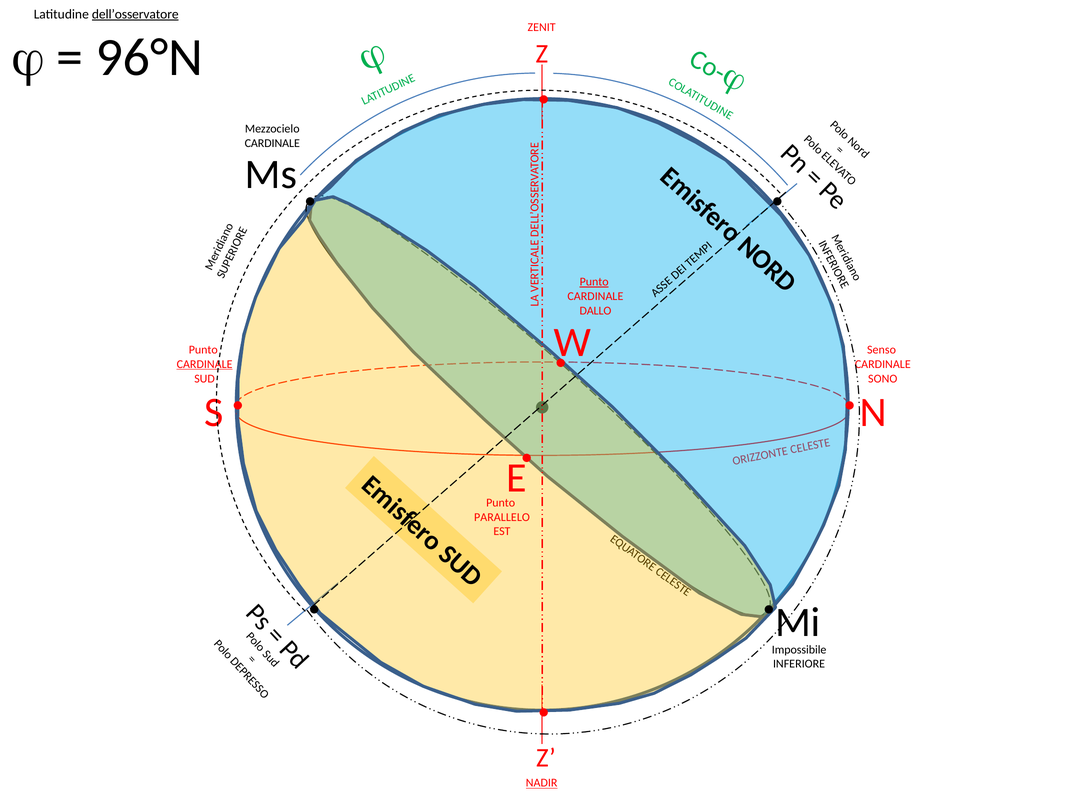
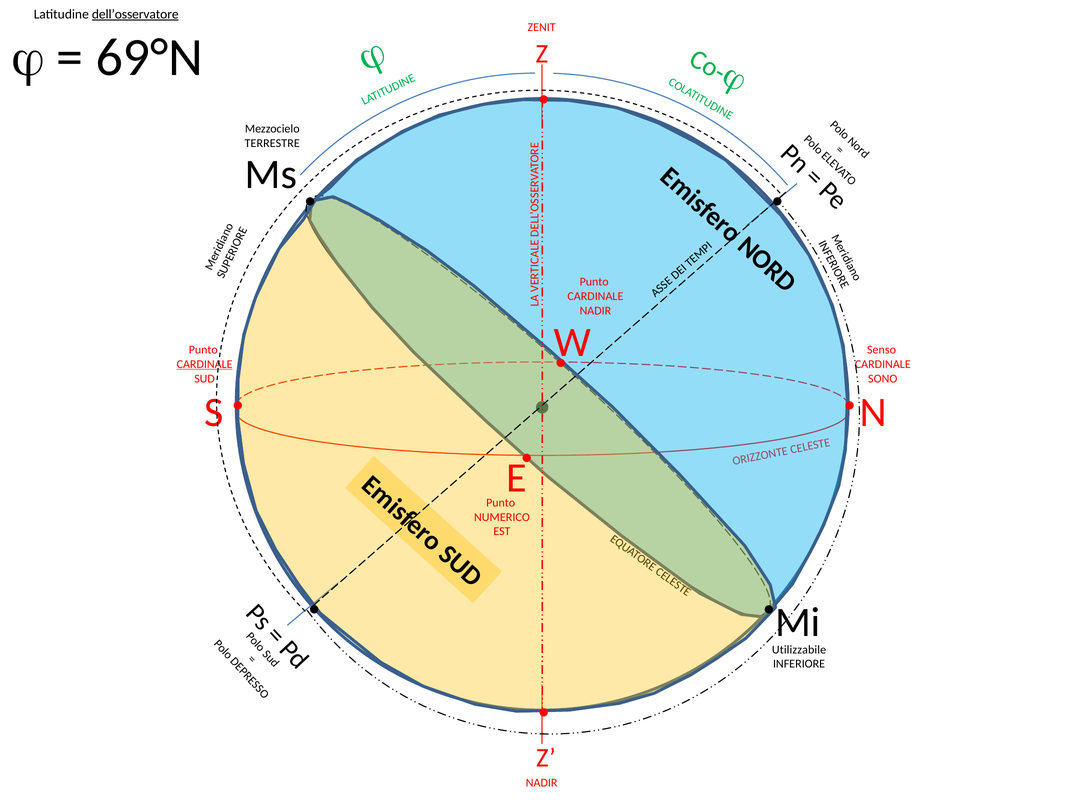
96°N: 96°N -> 69°N (149, 58)
CARDINALE: CARDINALE -> TERRESTRE (272, 143)
Punto underline: present -> none (594, 282)
DALLO: DALLO -> NADIR (595, 311)
PARALLELO: PARALLELO -> NUMERICO (502, 517)
Impossibile: Impossibile -> Utilizzabile (799, 650)
NADIR underline: present -> none (542, 783)
